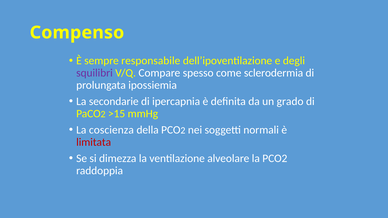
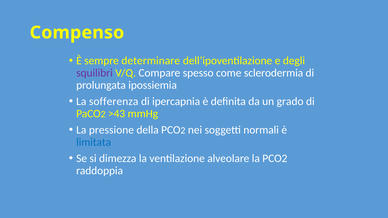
responsabile: responsabile -> determinare (151, 61)
secondarie: secondarie -> sofferenza (114, 102)
>15: >15 -> >43 (117, 114)
coscienza: coscienza -> pressione (111, 130)
limitata colour: red -> blue (94, 142)
